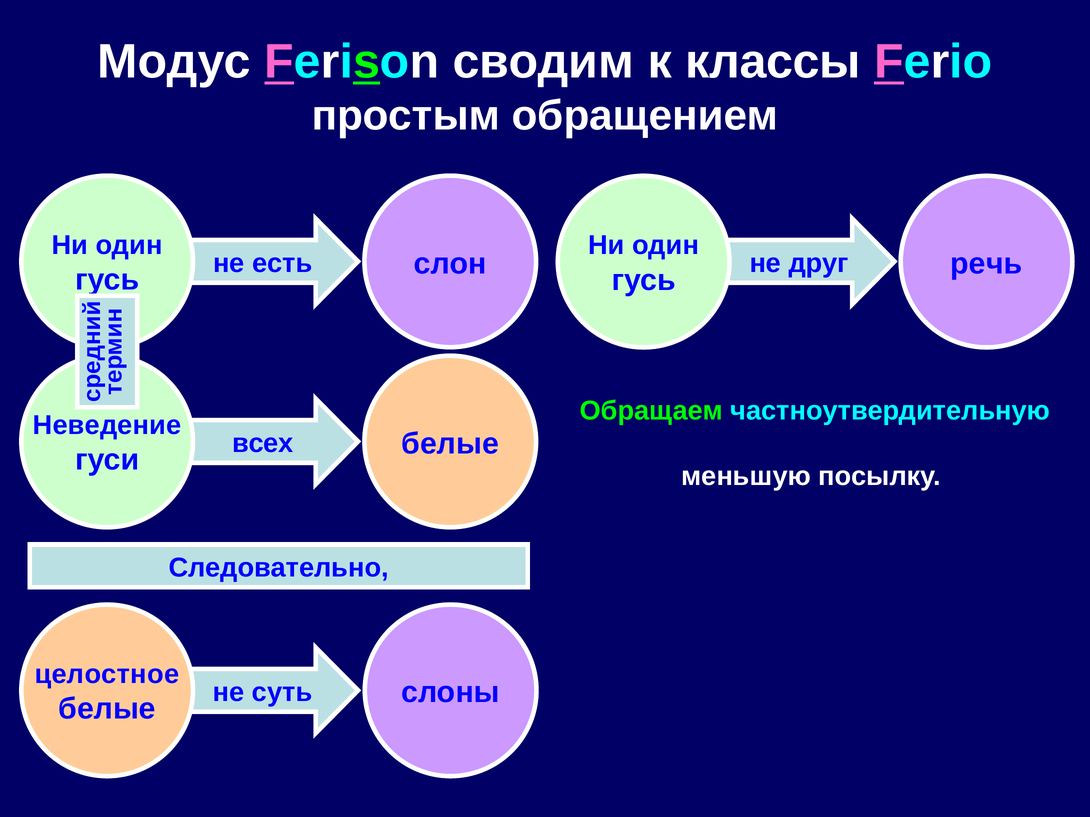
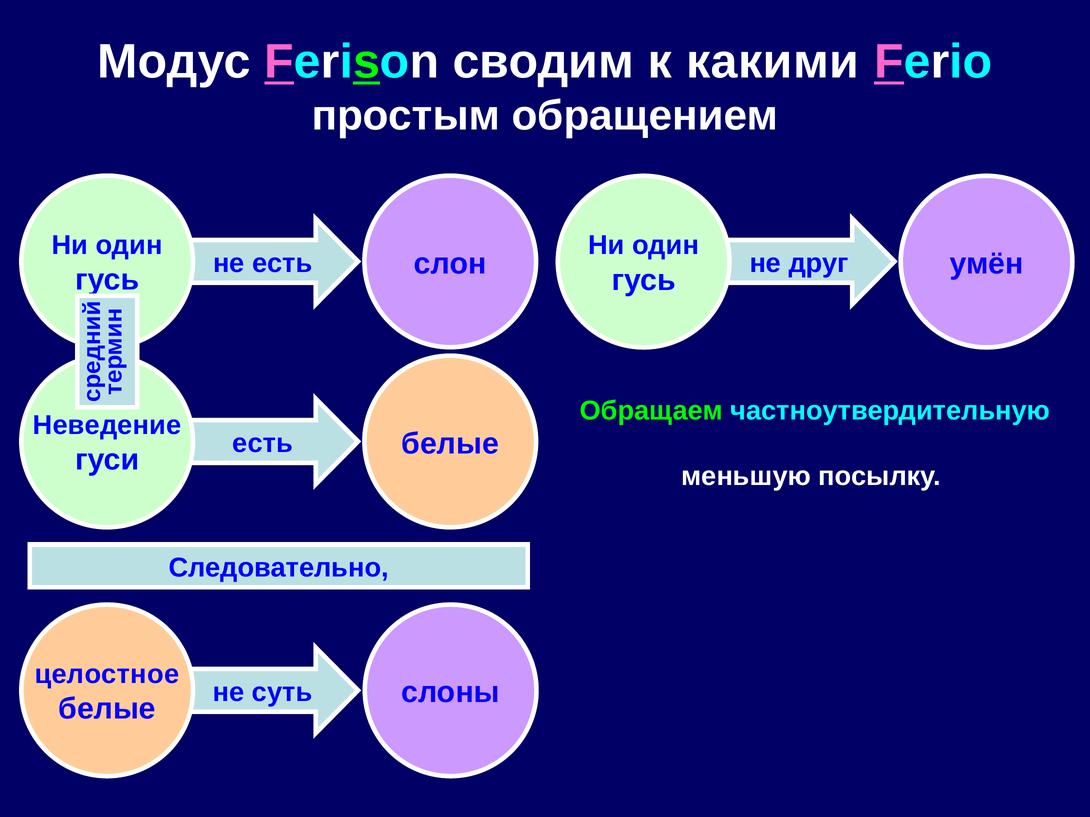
классы: классы -> какими (773, 62)
речь: речь -> умён (987, 264)
всех: всех -> есть (263, 444)
